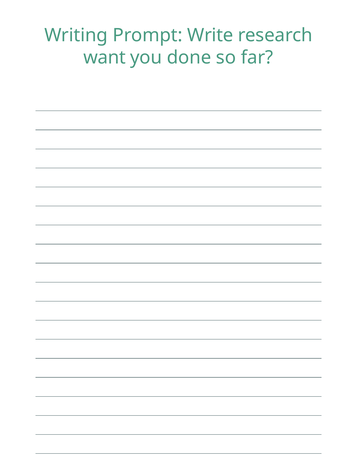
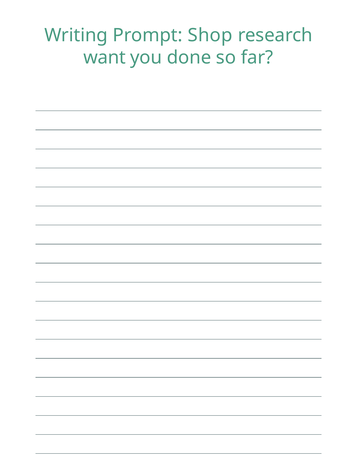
Write: Write -> Shop (210, 35)
